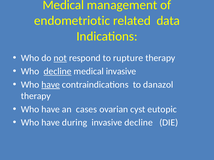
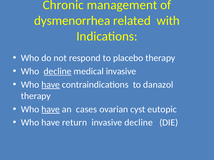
Medical: Medical -> Chronic (63, 5)
endometriotic: endometriotic -> dysmenorrhea (72, 21)
data: data -> with (168, 21)
not underline: present -> none (60, 58)
rupture: rupture -> placebo (128, 58)
have underline: none -> present (51, 110)
during: during -> return (75, 123)
